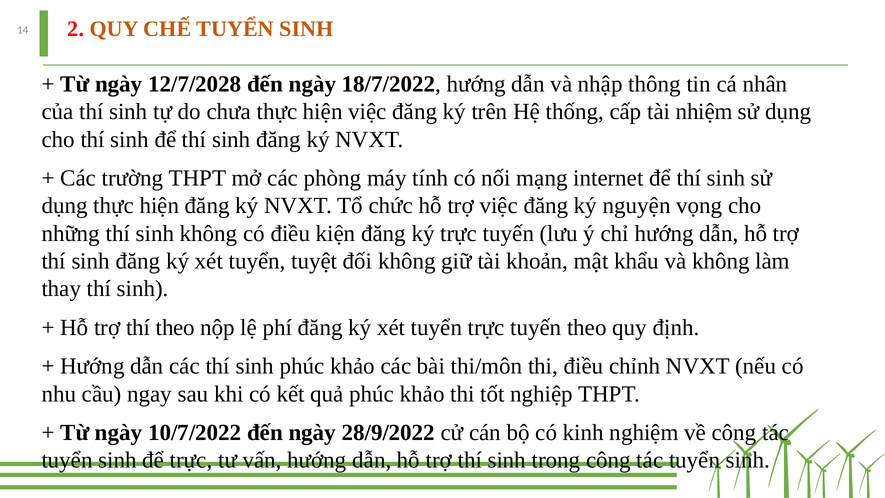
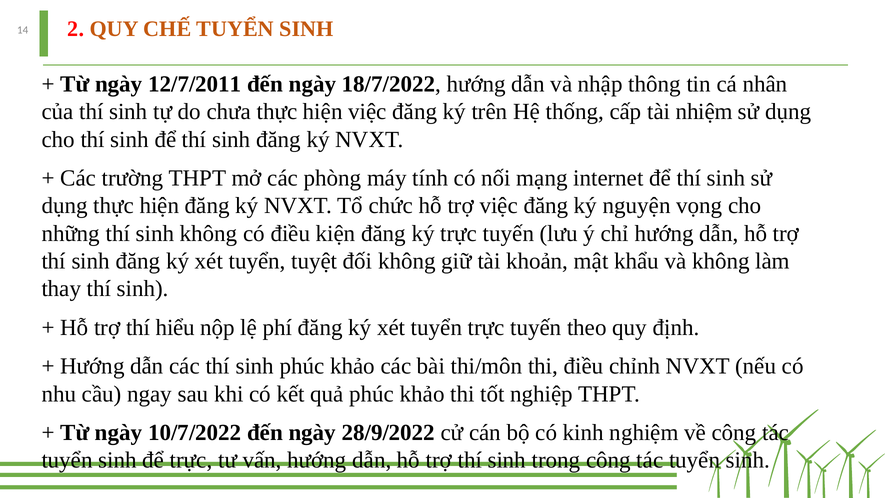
12/7/2028: 12/7/2028 -> 12/7/2011 (195, 84)
thí theo: theo -> hiểu (175, 327)
